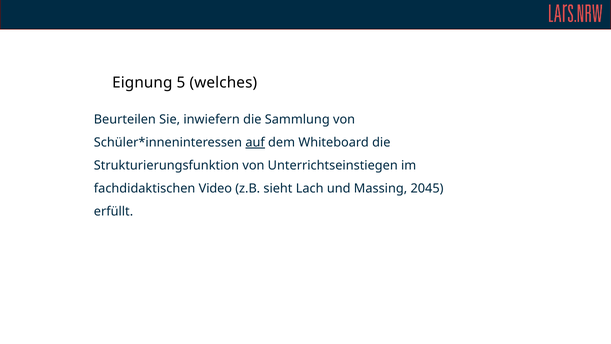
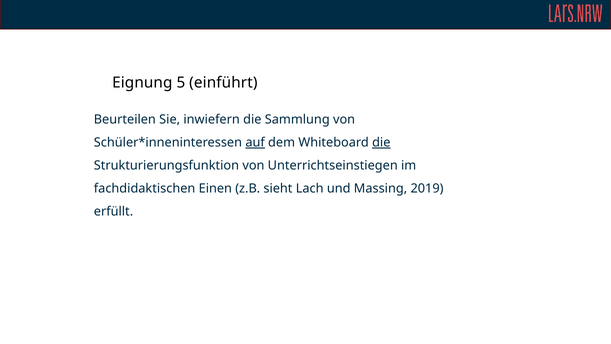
welches: welches -> einführt (223, 82)
die underline: none -> present (381, 142)
Video: Video -> Einen (215, 188)
2045: 2045 -> 2019 (427, 188)
